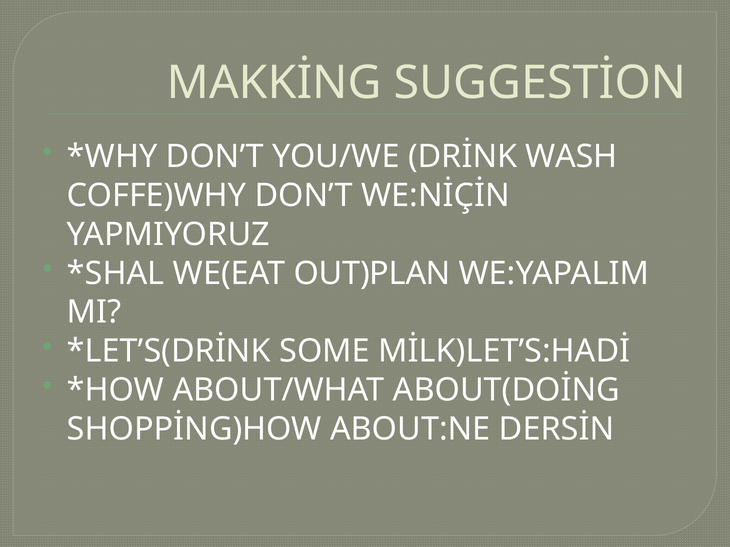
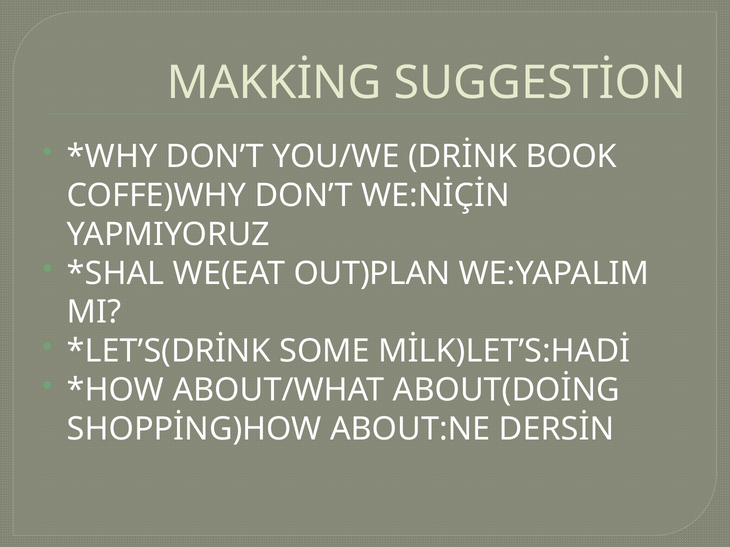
WASH: WASH -> BOOK (571, 157)
